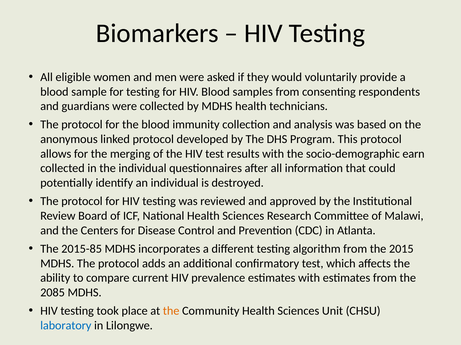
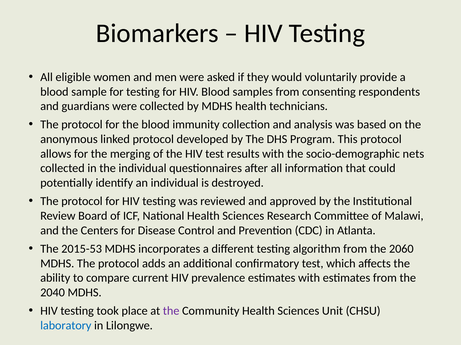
earn: earn -> nets (413, 154)
2015-85: 2015-85 -> 2015-53 (82, 249)
2015: 2015 -> 2060 (401, 249)
2085: 2085 -> 2040 (53, 293)
the colour: orange -> purple (171, 312)
